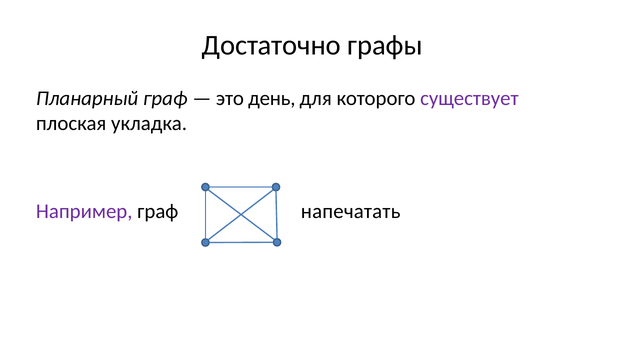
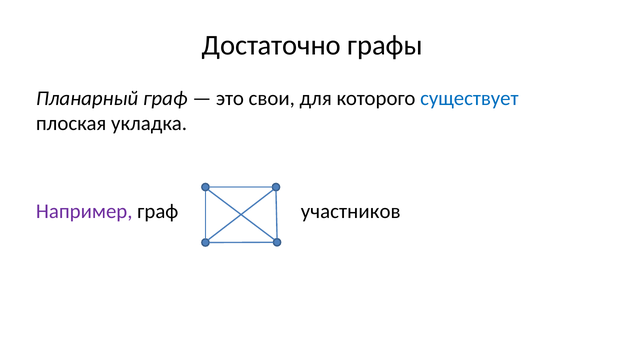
день: день -> свои (272, 98)
существует colour: purple -> blue (469, 98)
напечатать: напечатать -> участников (351, 211)
